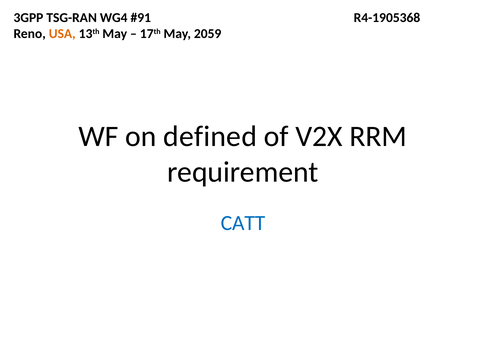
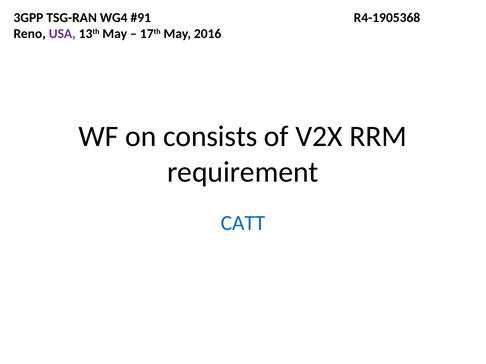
USA colour: orange -> purple (62, 34)
2059: 2059 -> 2016 (208, 34)
defined: defined -> consists (210, 137)
